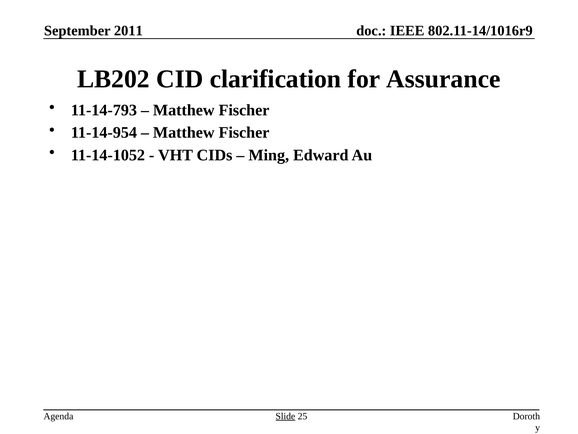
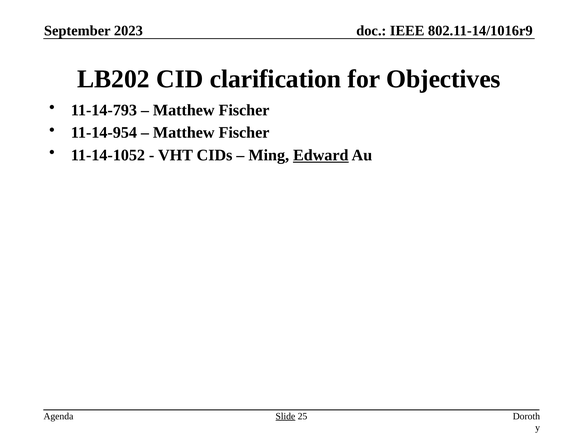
2011: 2011 -> 2023 (128, 31)
Assurance: Assurance -> Objectives (443, 79)
Edward underline: none -> present (321, 155)
